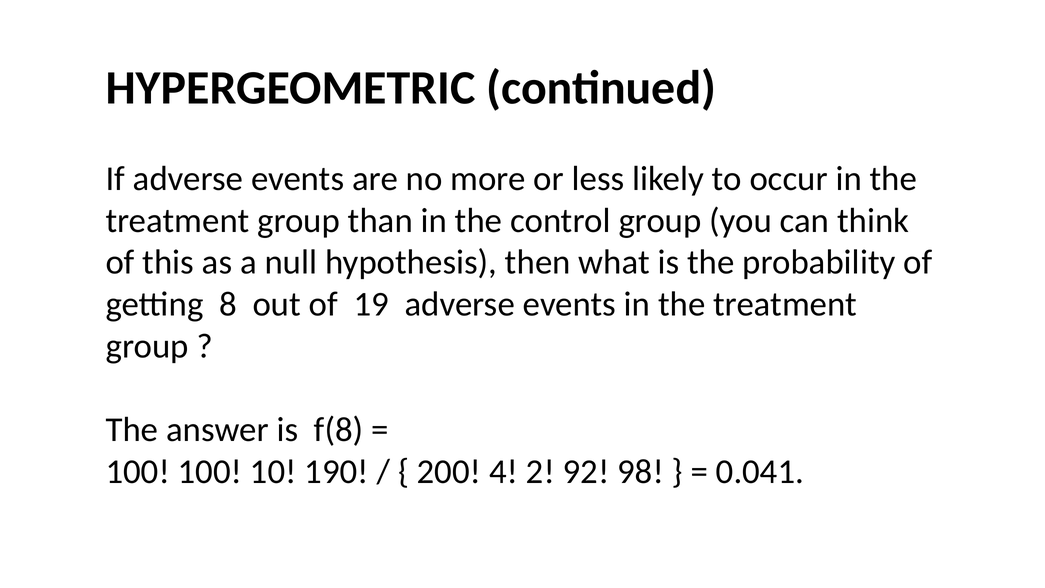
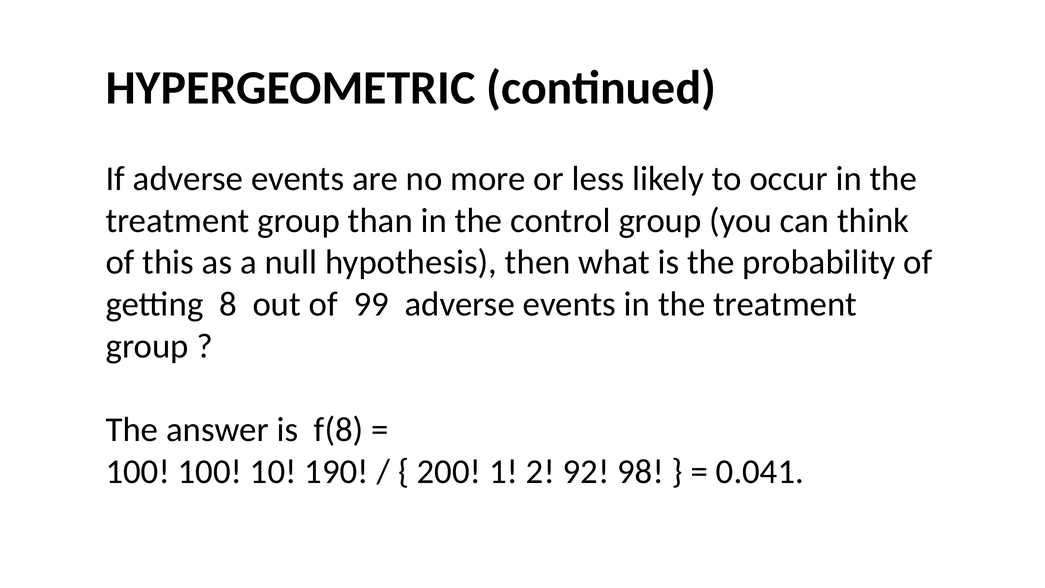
19: 19 -> 99 (371, 304)
4: 4 -> 1 (504, 471)
